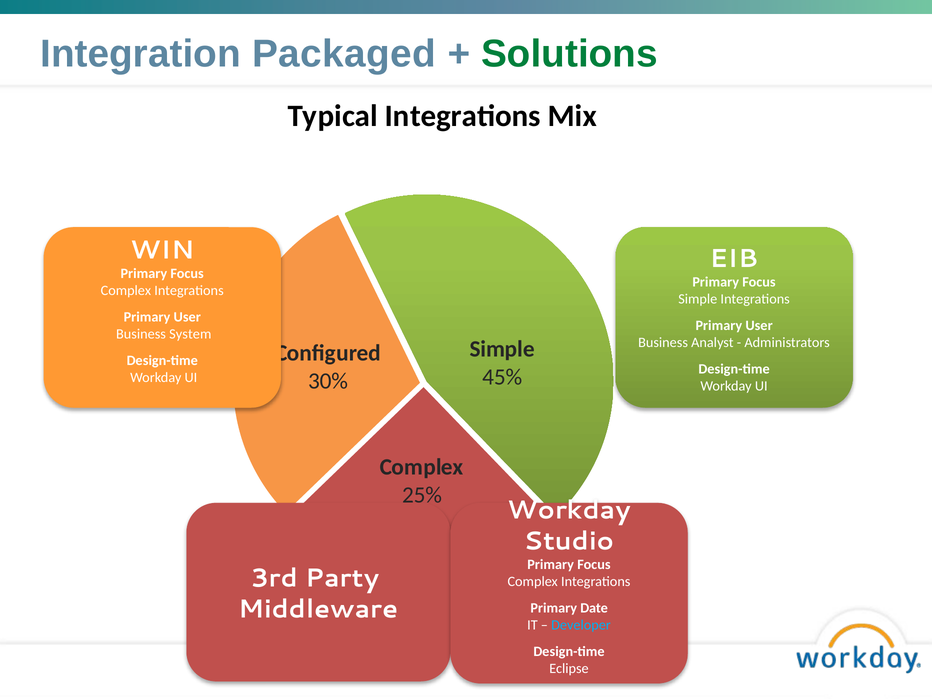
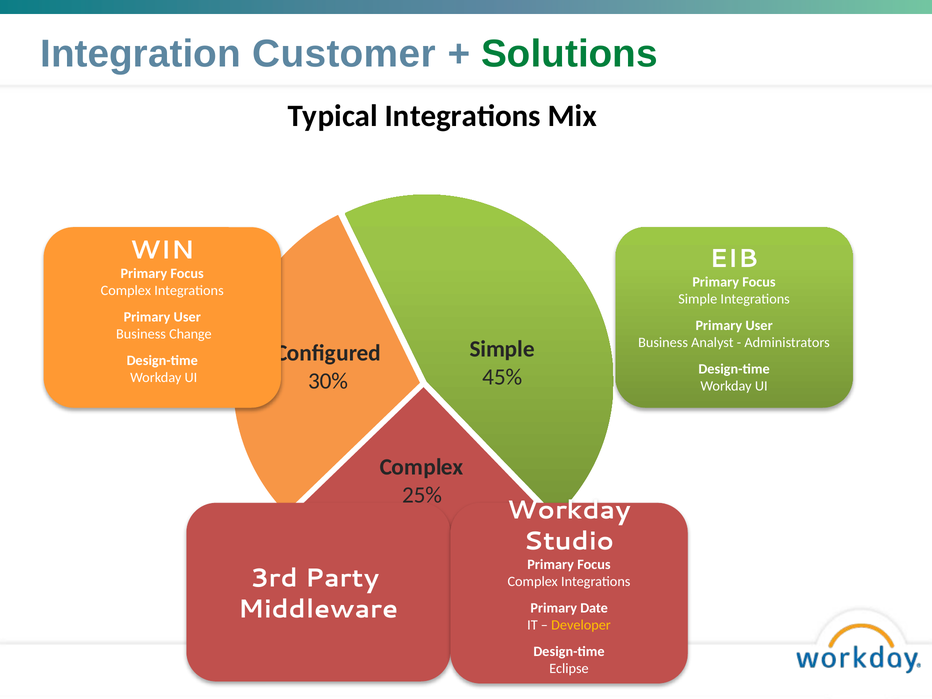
Packaged: Packaged -> Customer (344, 54)
System: System -> Change (190, 334)
Developer colour: light blue -> yellow (581, 625)
